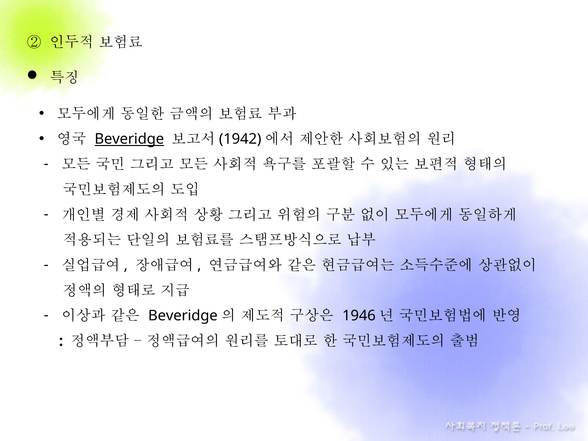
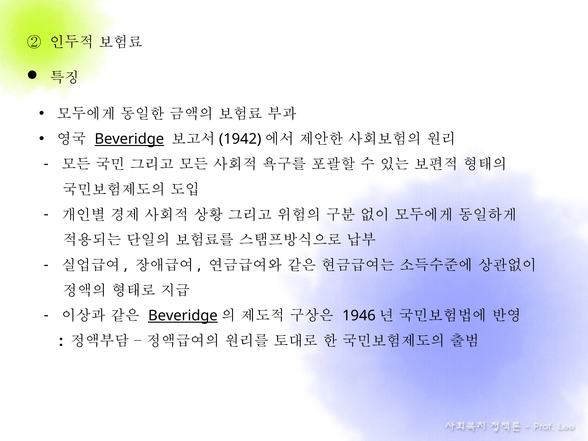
Beveridge underline: none -> present (183, 316)
